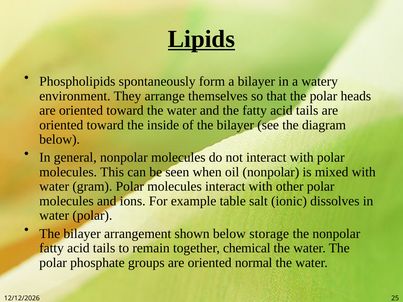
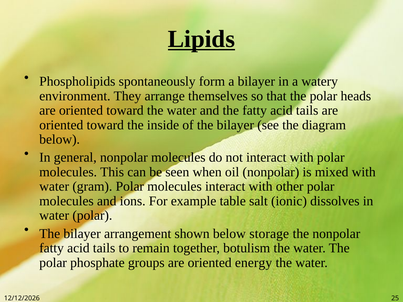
chemical: chemical -> botulism (247, 248)
normal: normal -> energy (254, 263)
